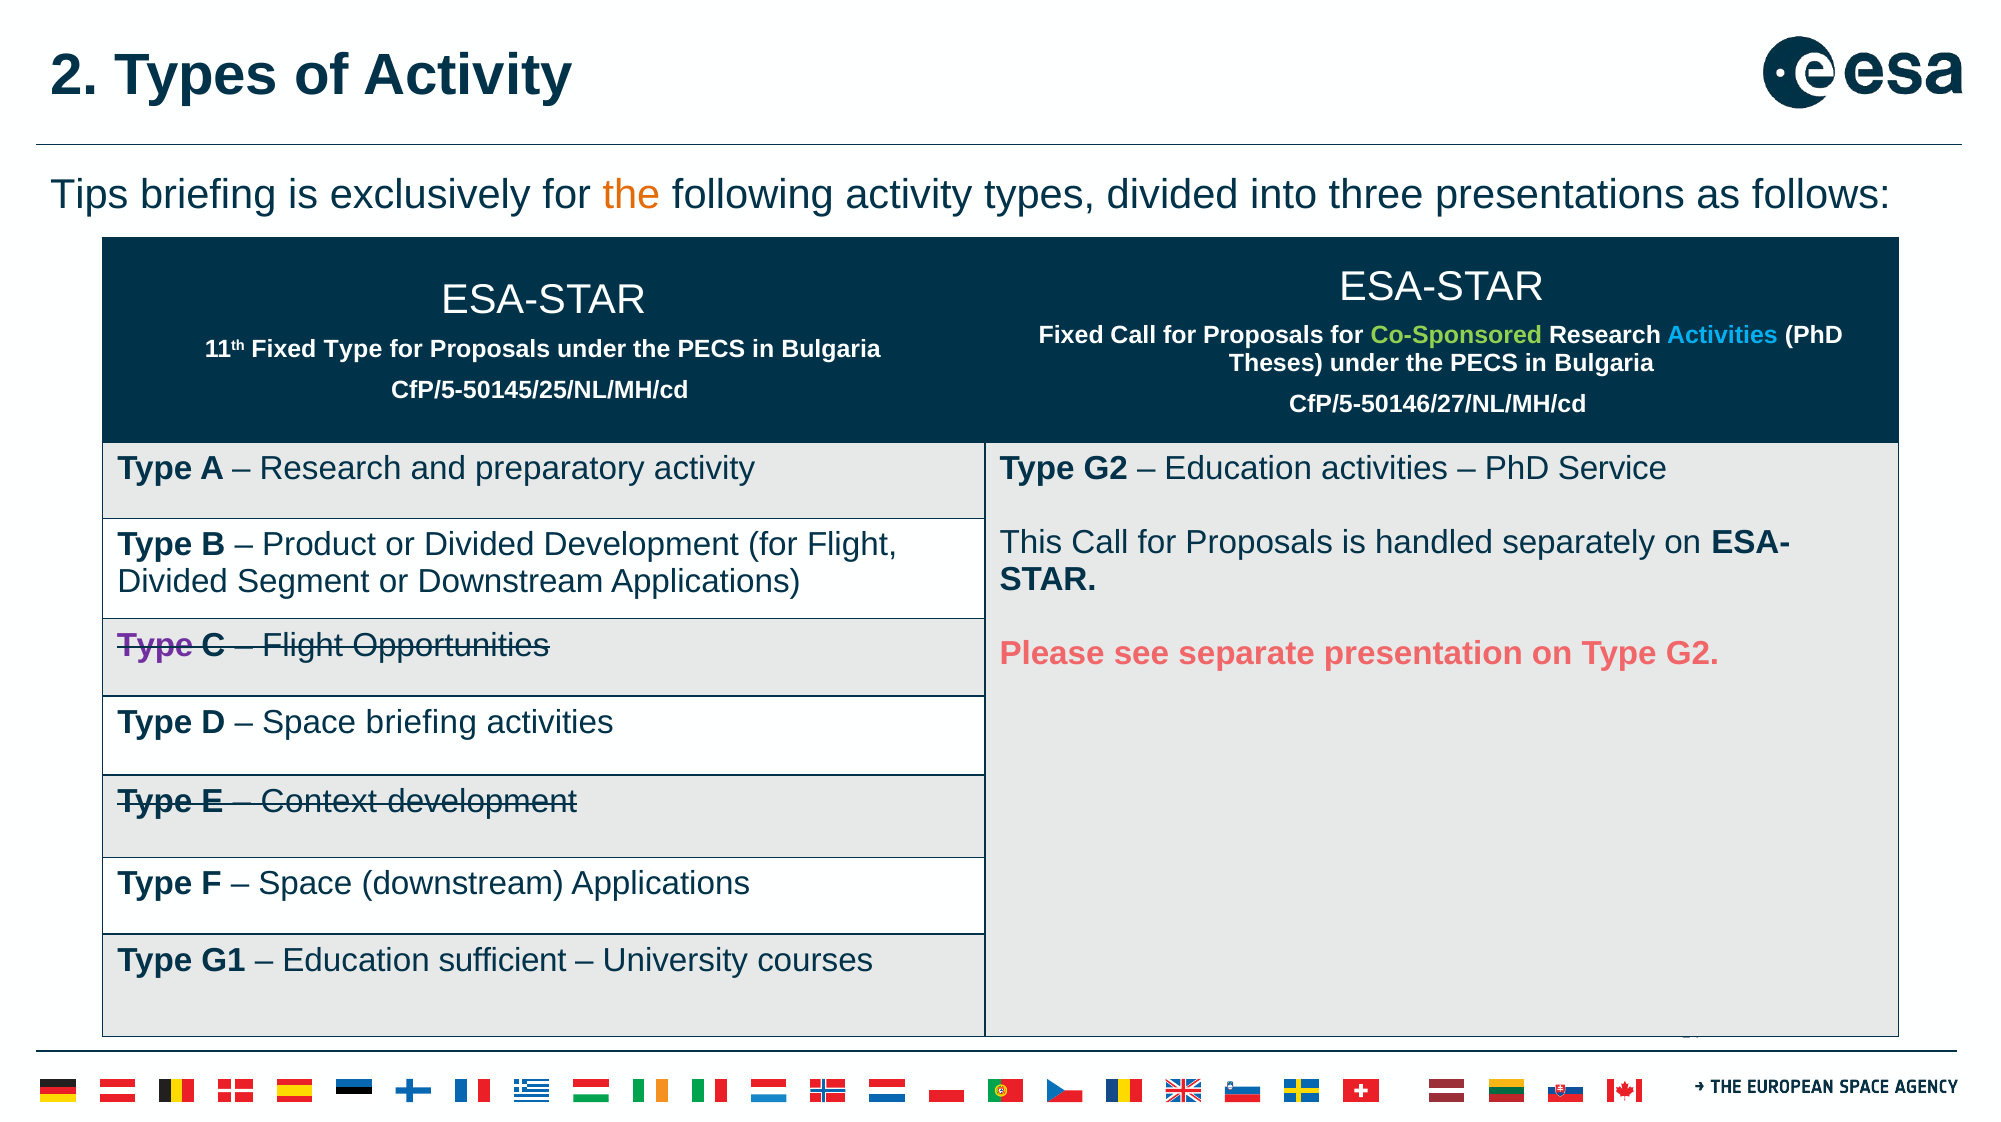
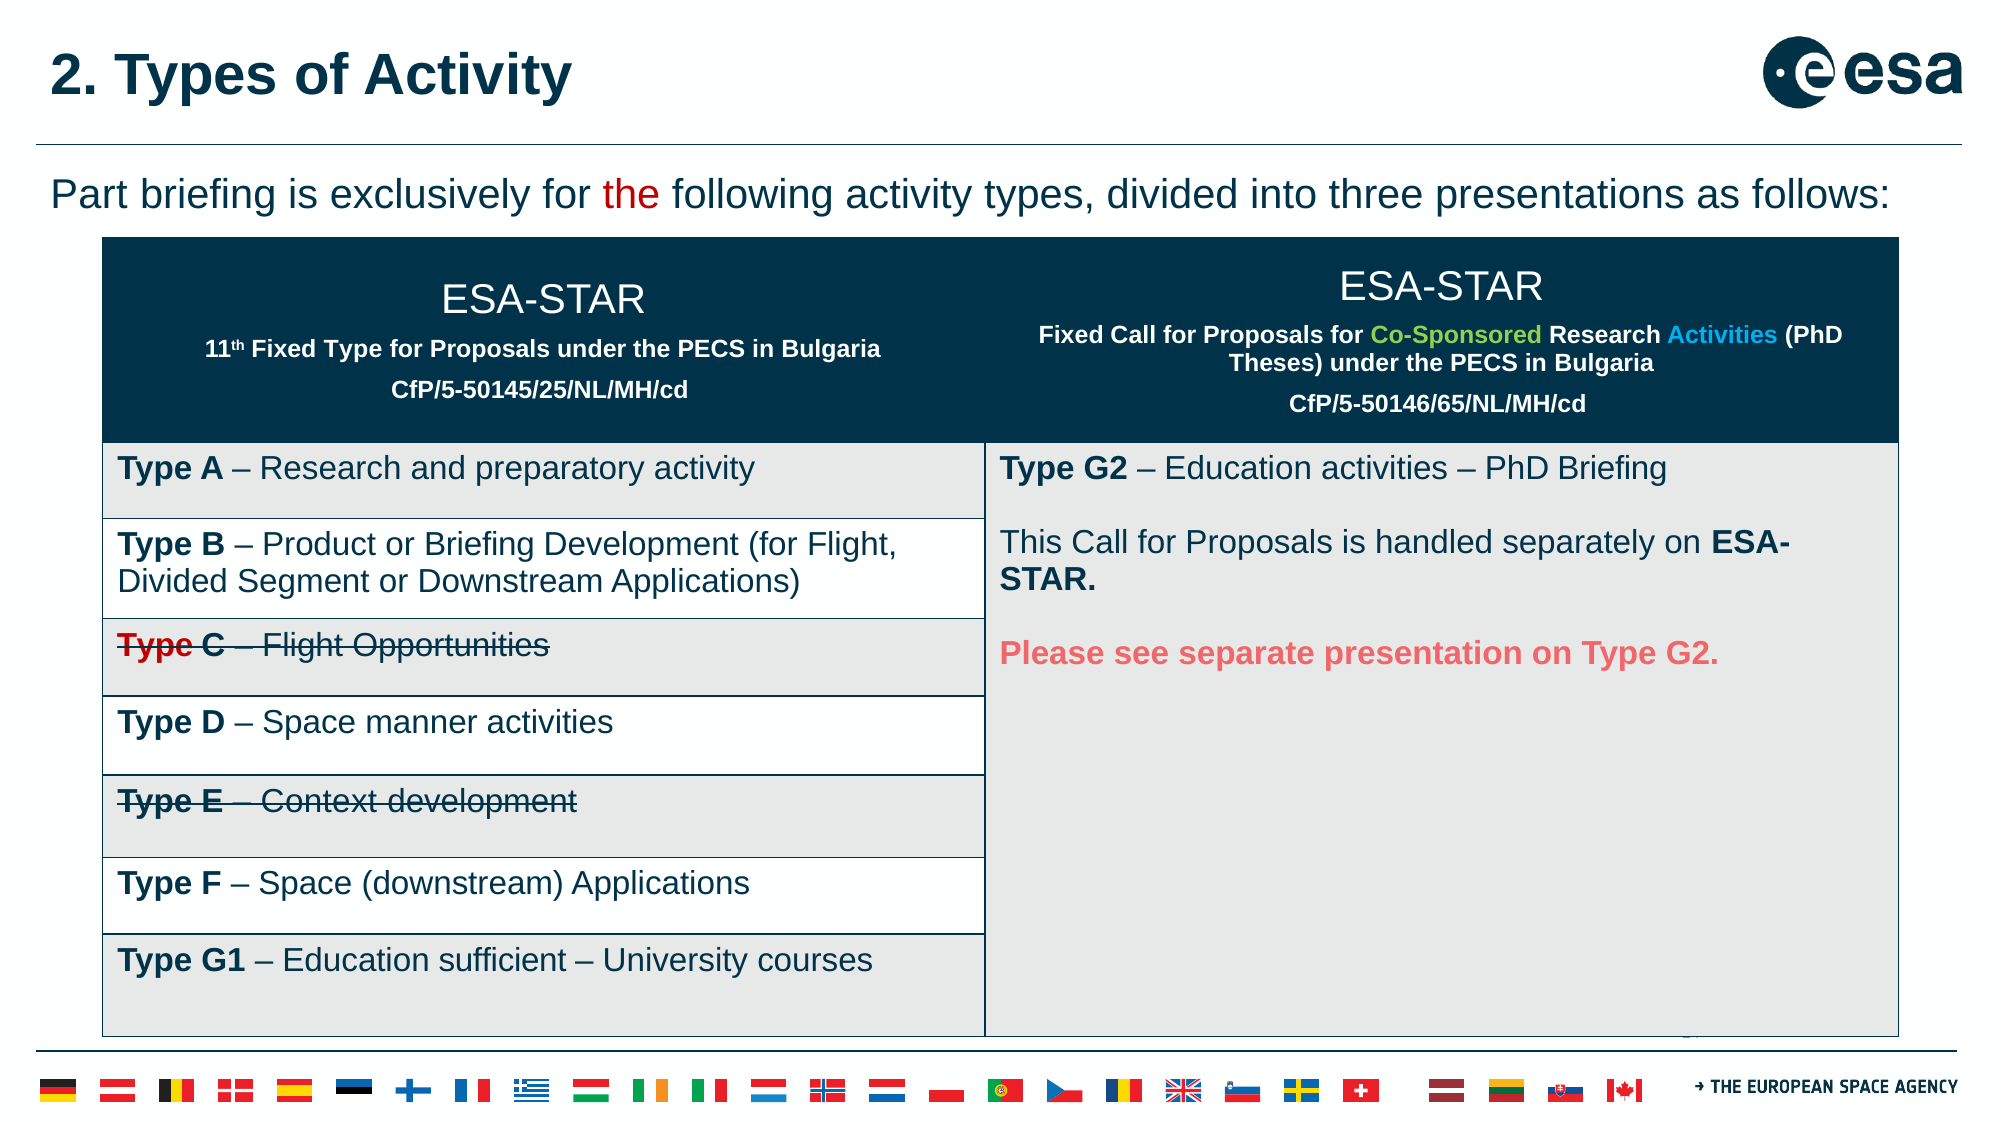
Tips: Tips -> Part (89, 195)
the colour: orange -> red (631, 195)
CfP/5-50146/27/NL/MH/cd: CfP/5-50146/27/NL/MH/cd -> CfP/5-50146/65/NL/MH/cd (1438, 404)
PhD Service: Service -> Briefing (1612, 469)
or Divided: Divided -> Briefing (479, 545)
Type colour: purple -> red (155, 645)
Space briefing: briefing -> manner (422, 722)
